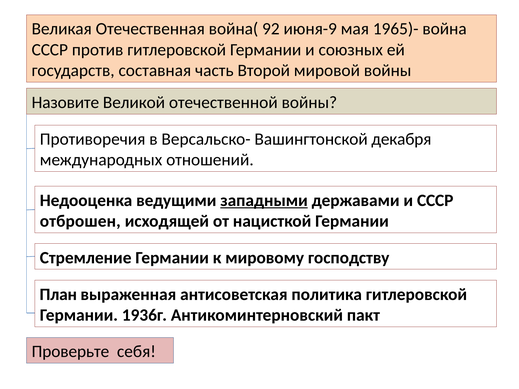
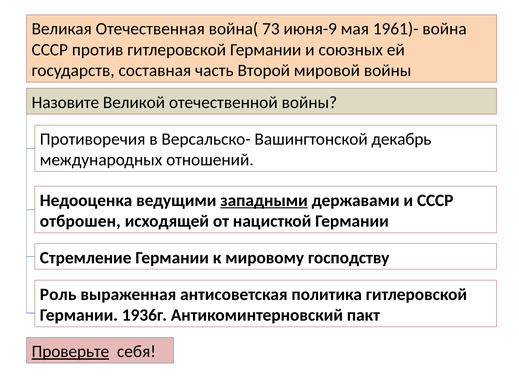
92: 92 -> 73 (271, 29)
1965)-: 1965)- -> 1961)- (396, 29)
декабря: декабря -> декабрь (401, 139)
План: План -> Роль (58, 295)
Проверьте underline: none -> present (70, 352)
